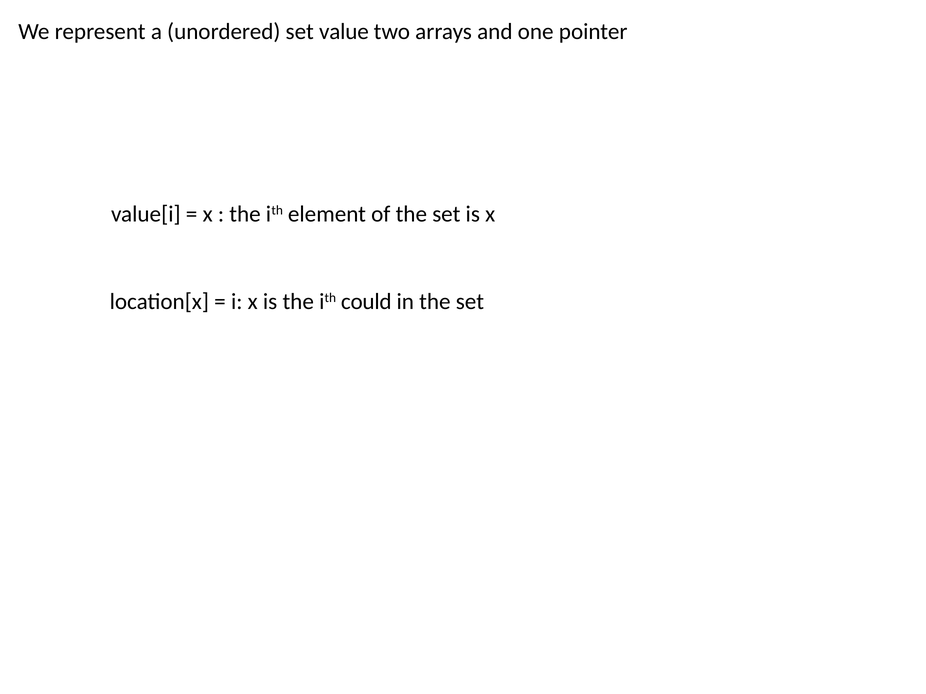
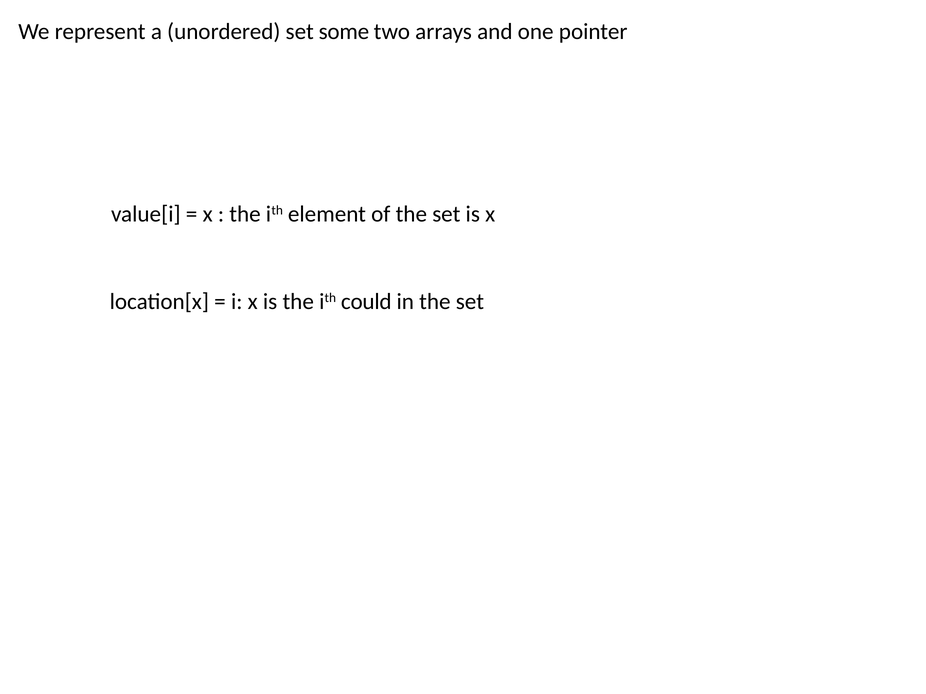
value: value -> some (344, 32)
